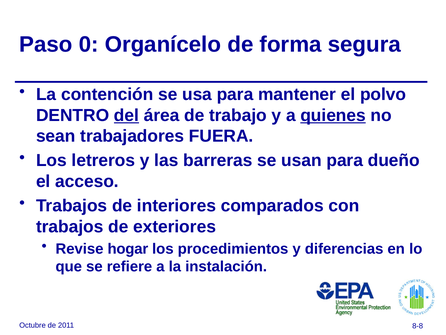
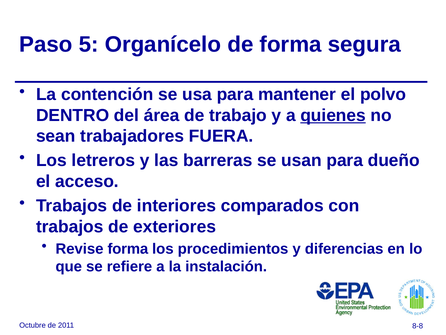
0: 0 -> 5 (89, 44)
del underline: present -> none (126, 115)
Revise hogar: hogar -> forma (128, 248)
